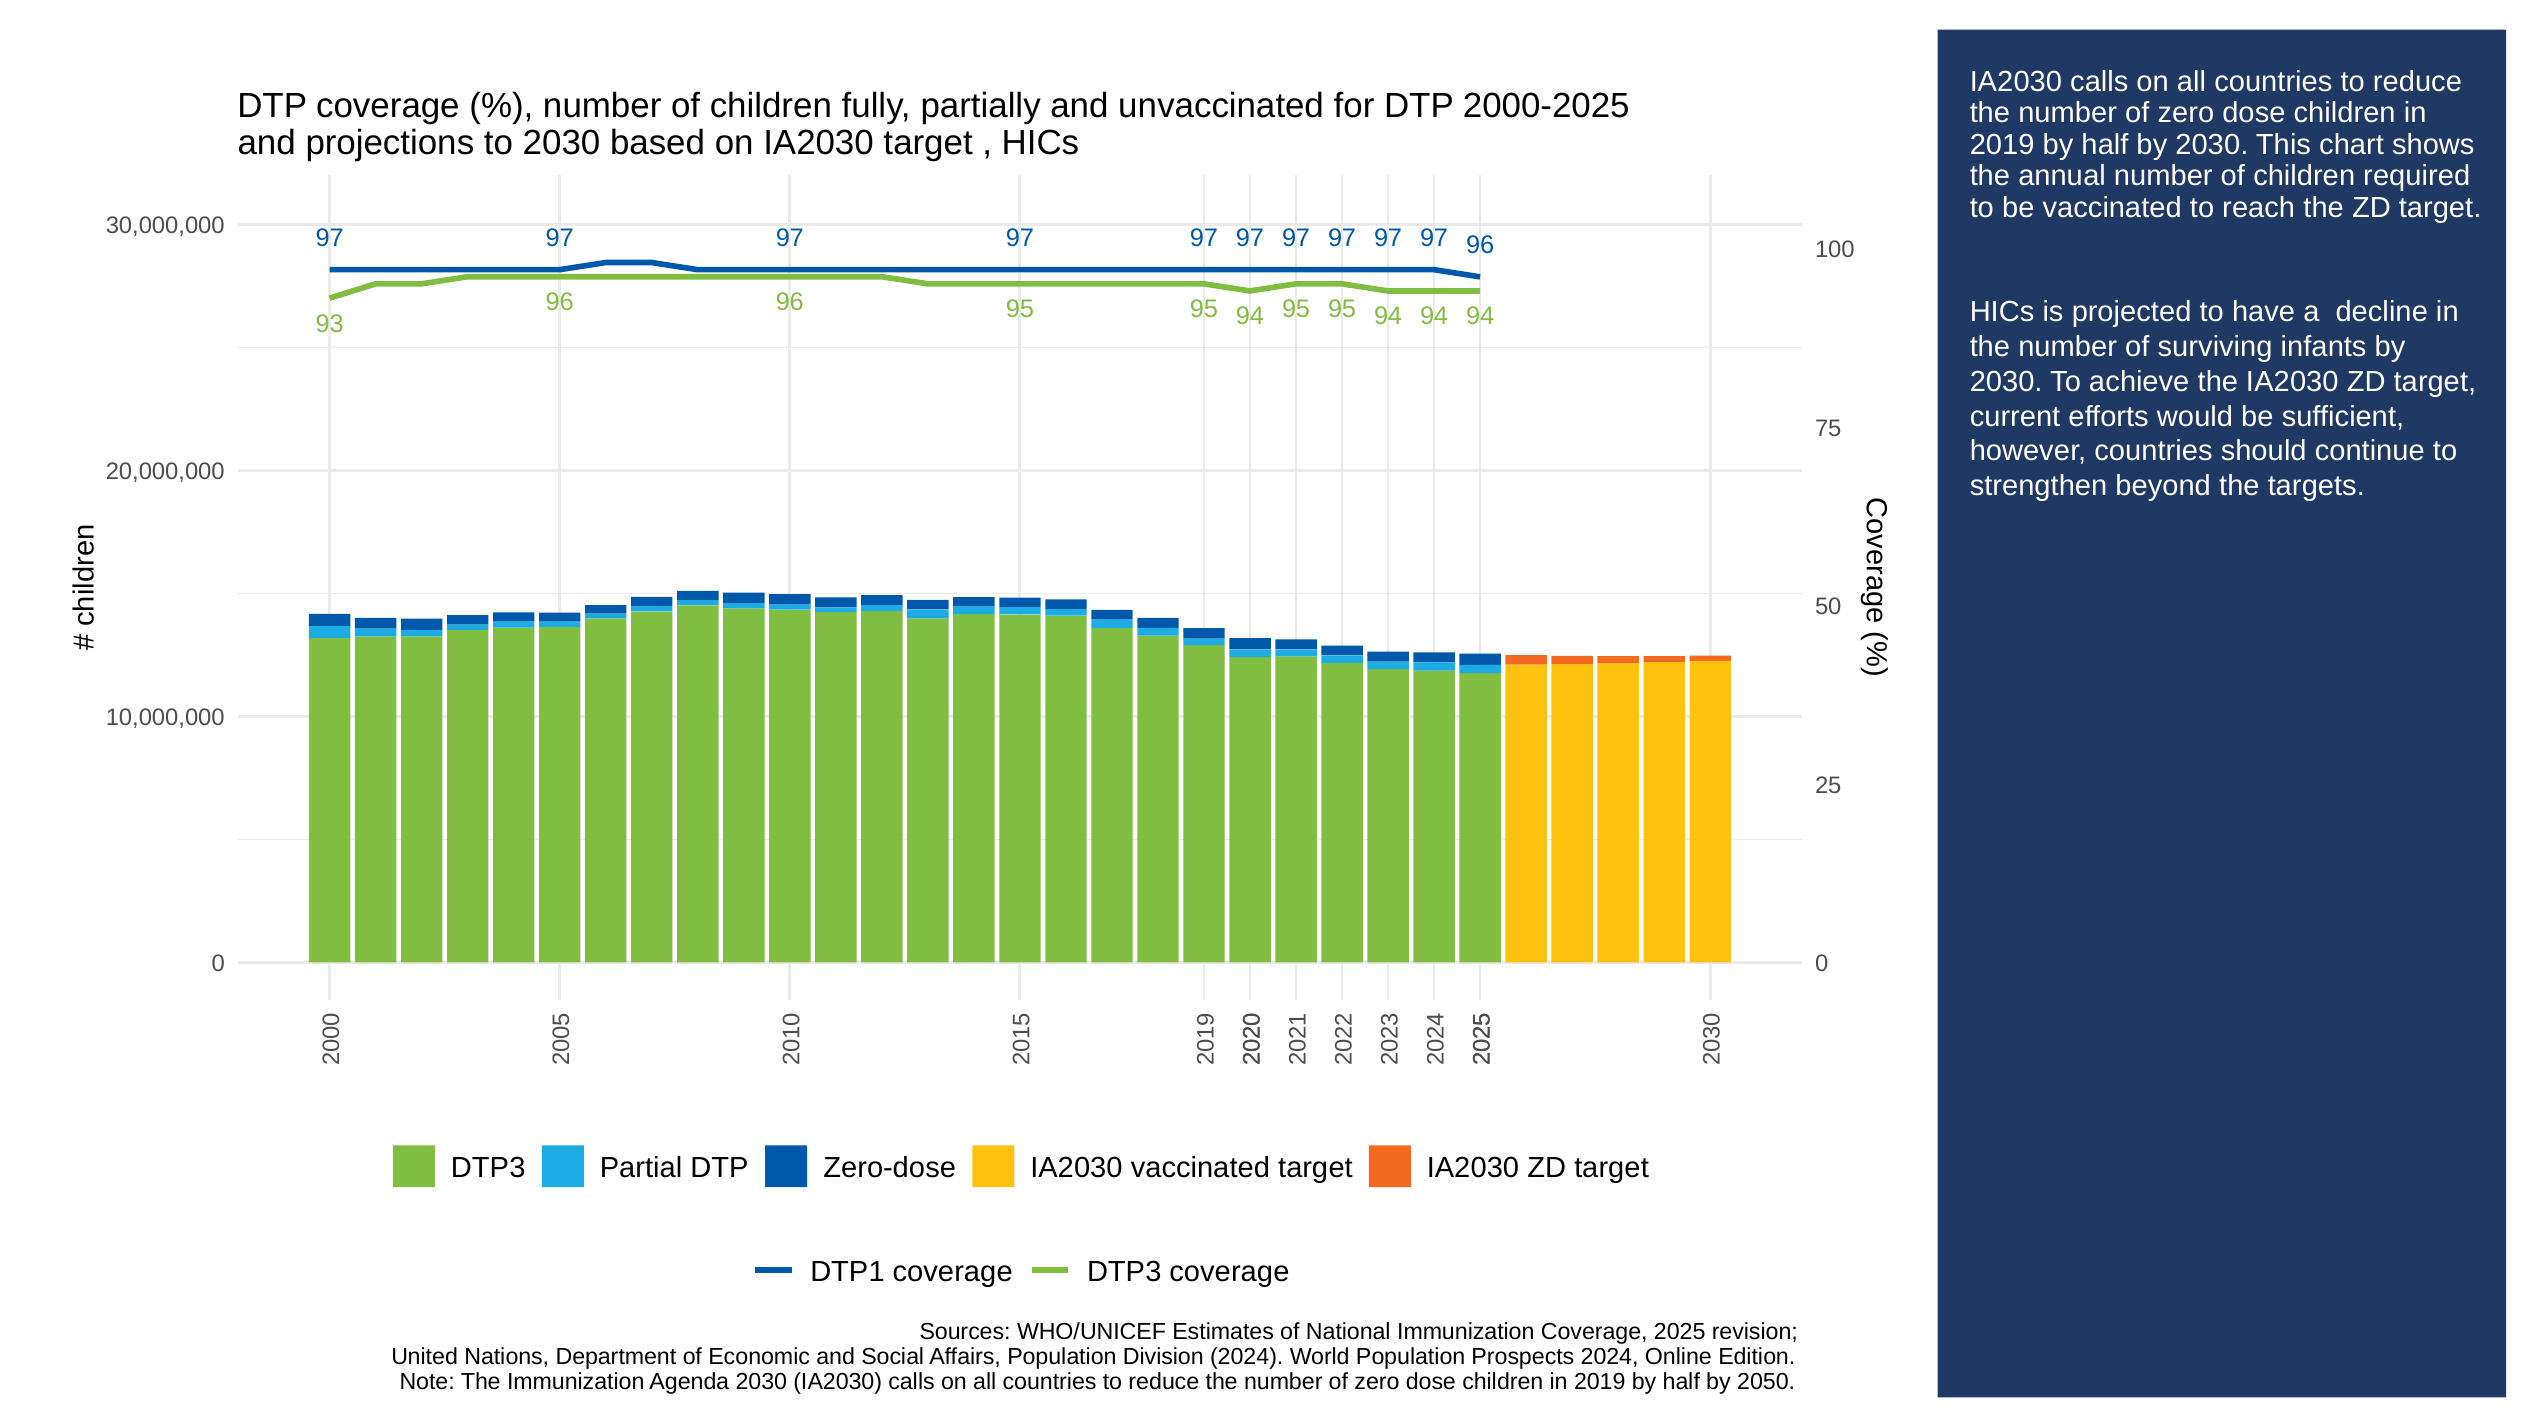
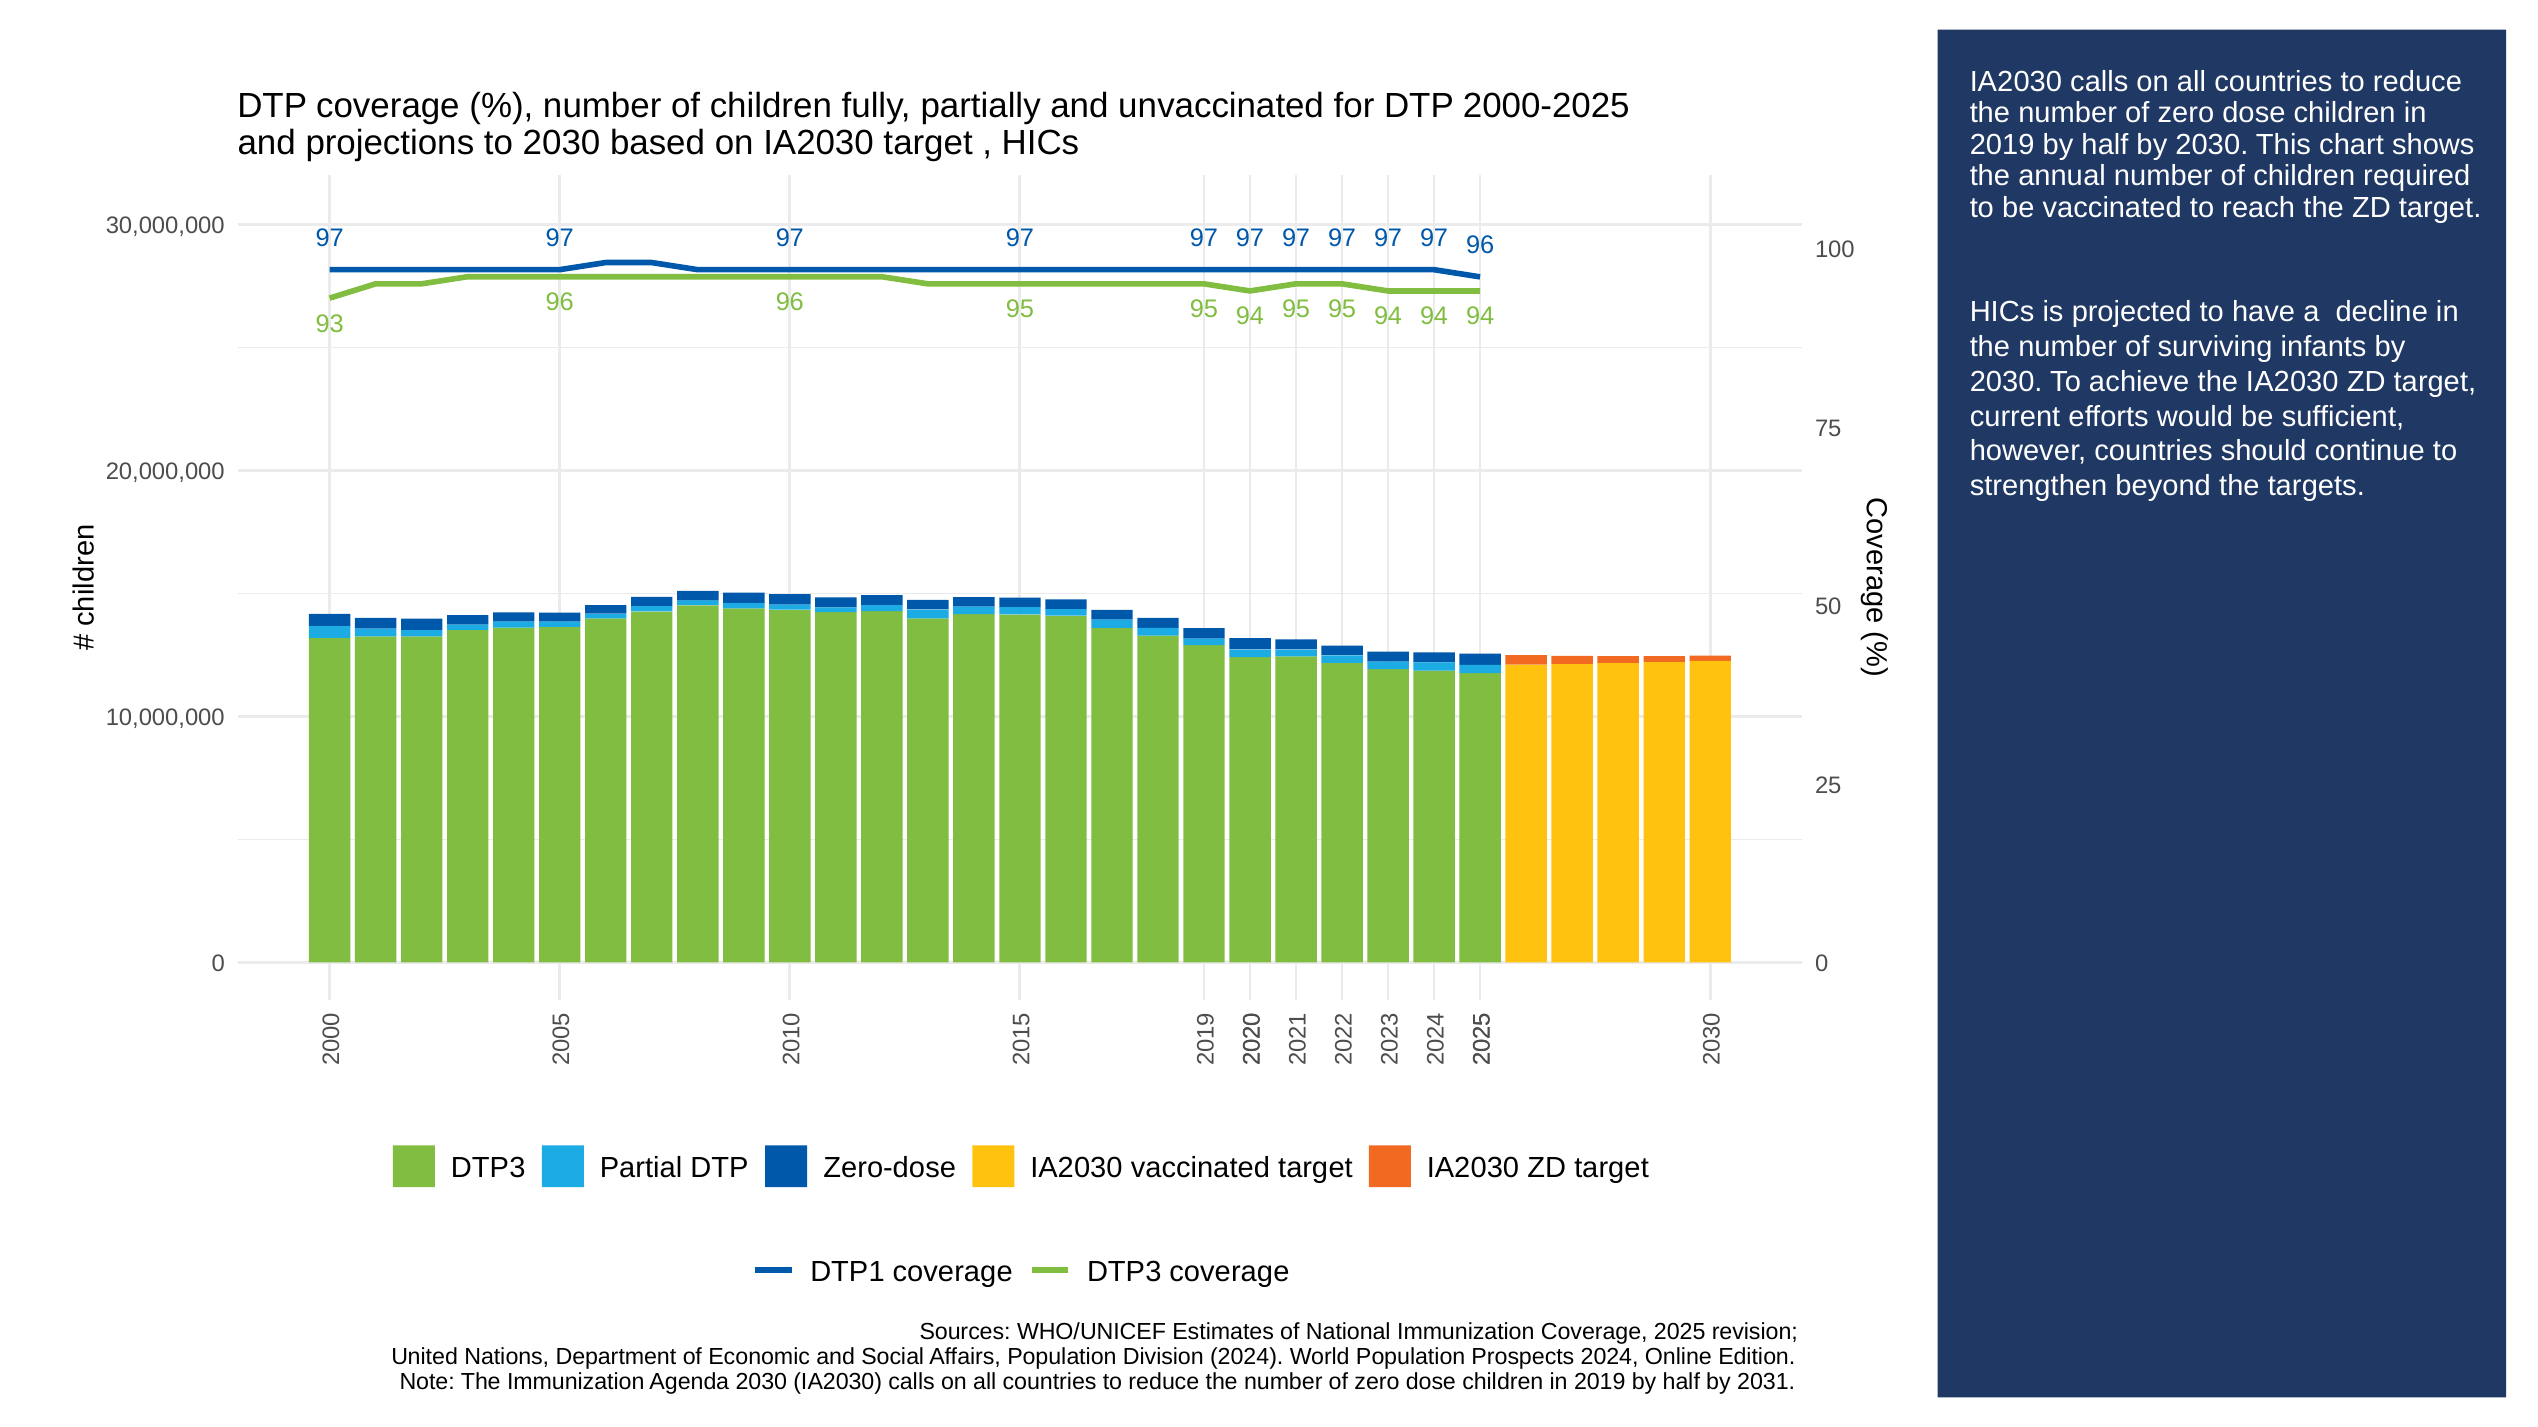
2050: 2050 -> 2031 (1766, 1382)
